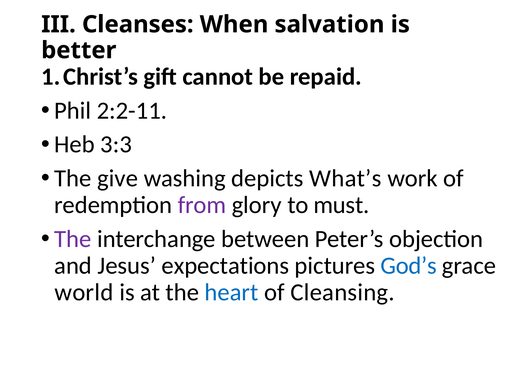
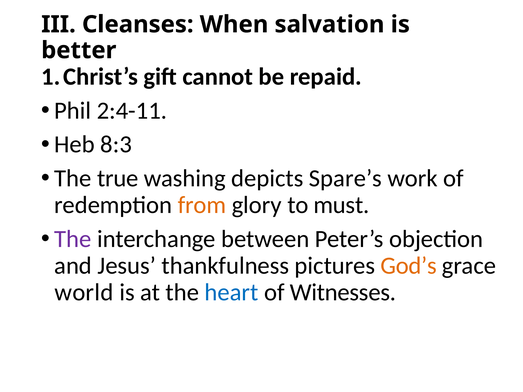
2:2-11: 2:2-11 -> 2:4-11 (132, 111)
3:3: 3:3 -> 8:3 (116, 145)
give: give -> true (118, 179)
What’s: What’s -> Spare’s (345, 179)
from colour: purple -> orange (202, 205)
expectations: expectations -> thankfulness (225, 266)
God’s colour: blue -> orange (409, 266)
Cleansing: Cleansing -> Witnesses (343, 292)
